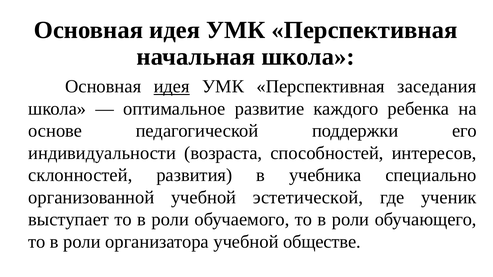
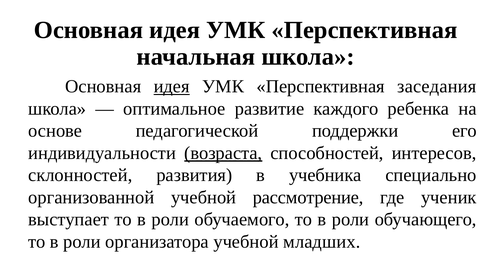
возраста underline: none -> present (223, 153)
эстетической: эстетической -> рассмотрение (308, 198)
обществе: обществе -> младших (322, 242)
